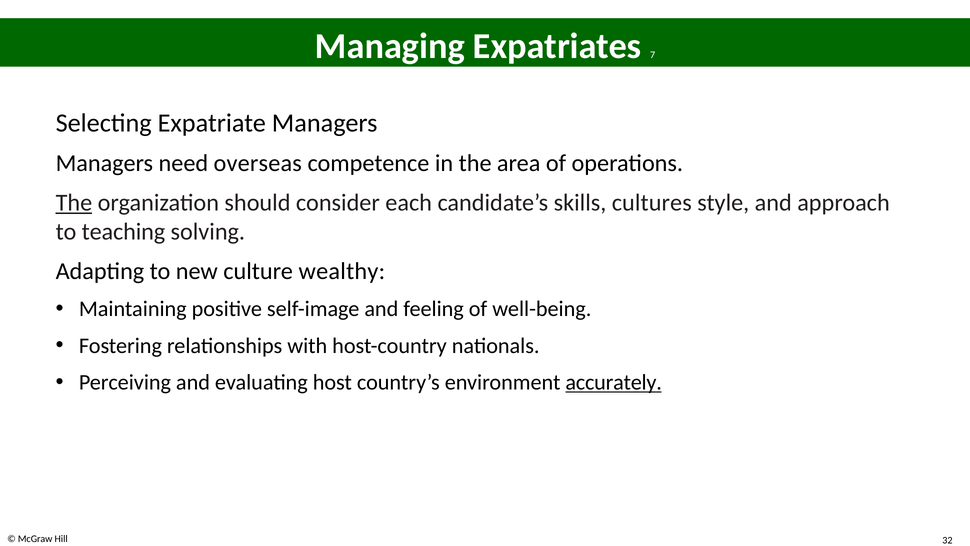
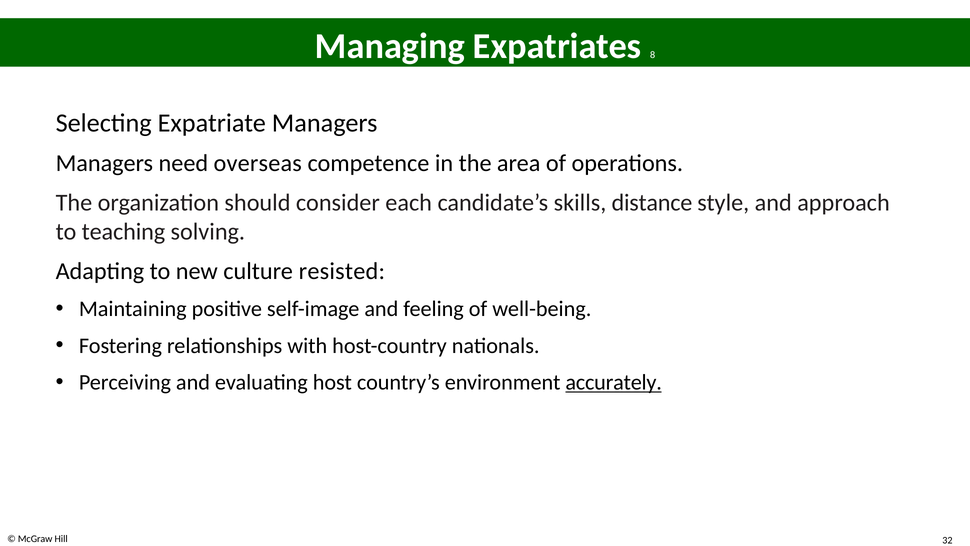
7: 7 -> 8 (653, 55)
The underline: present -> none (74, 203)
cultures: cultures -> distance (652, 203)
wealthy: wealthy -> resisted (342, 271)
